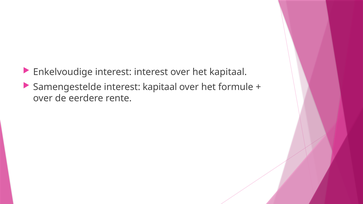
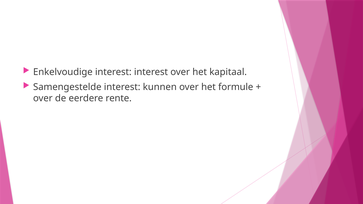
interest kapitaal: kapitaal -> kunnen (160, 87)
